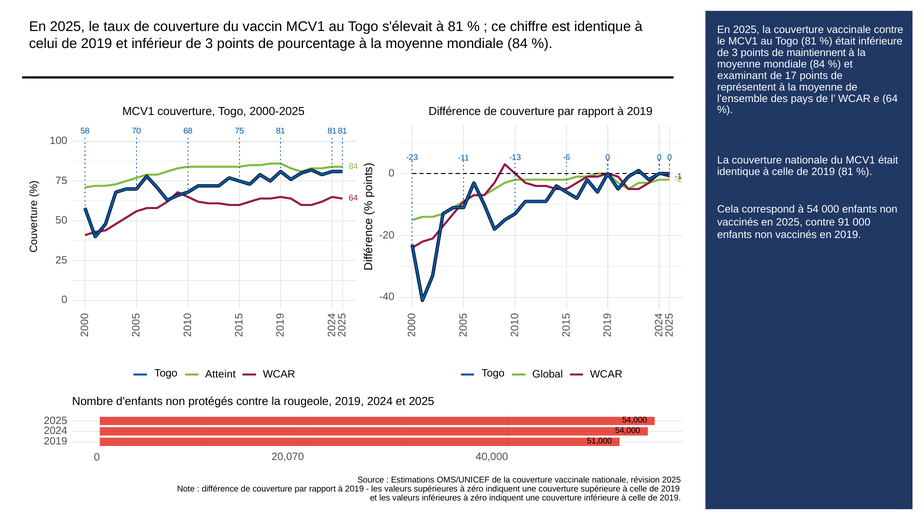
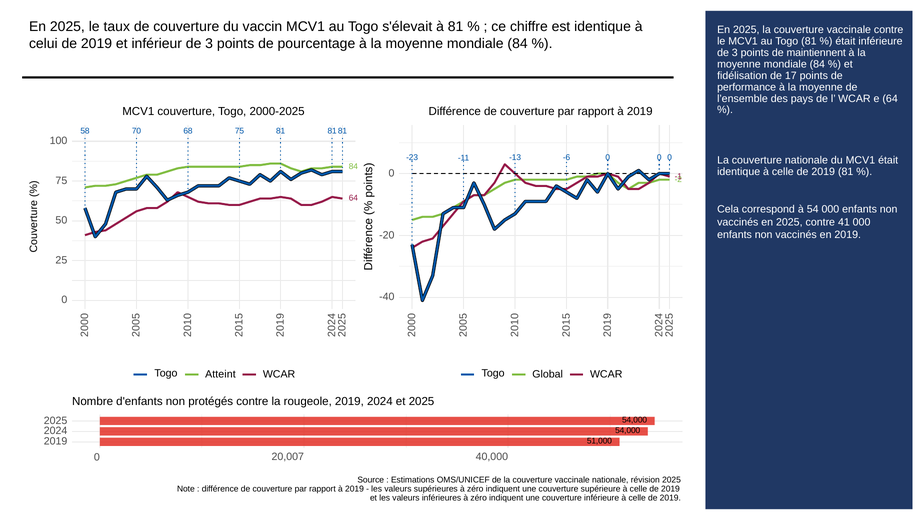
examinant: examinant -> fidélisation (742, 76)
représentent: représentent -> performance (747, 87)
91: 91 -> 41 (844, 222)
20,070: 20,070 -> 20,007 (288, 456)
